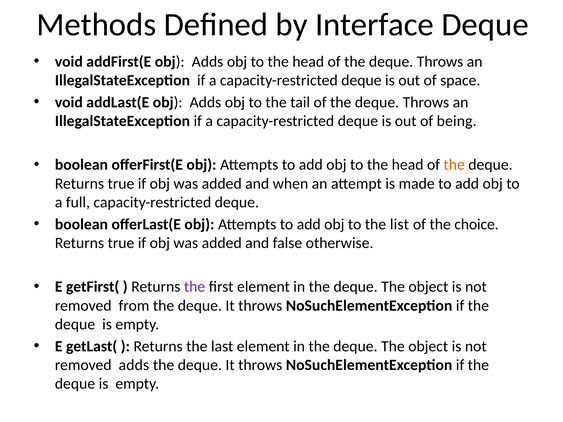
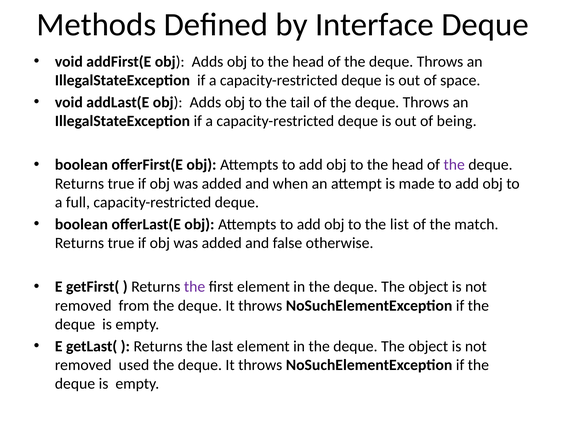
the colour: orange -> purple (454, 165)
choice: choice -> match (476, 224)
removed adds: adds -> used (134, 365)
